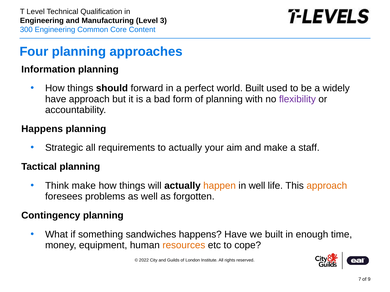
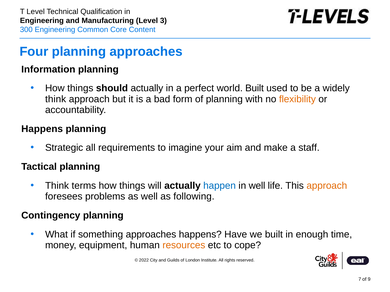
should forward: forward -> actually (147, 88)
have: have -> think (56, 99)
flexibility colour: purple -> orange (297, 99)
to actually: actually -> imagine (185, 148)
Think make: make -> terms (84, 186)
happen colour: orange -> blue (220, 186)
forgotten: forgotten -> following (194, 197)
something sandwiches: sandwiches -> approaches (151, 235)
